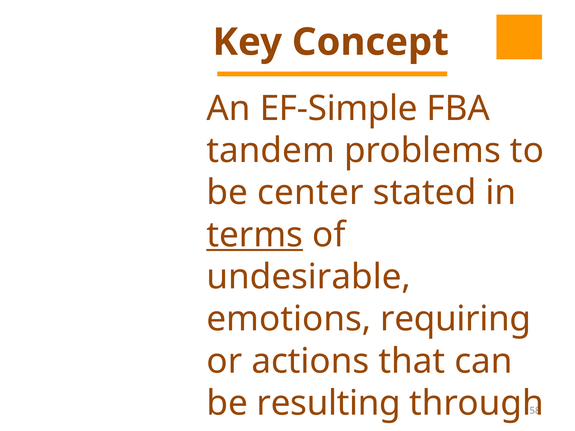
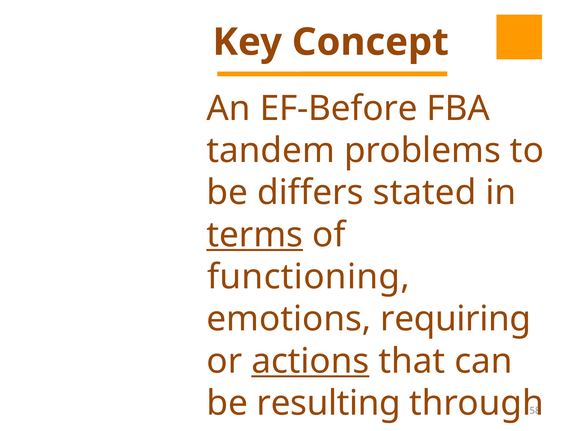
EF-Simple: EF-Simple -> EF-Before (339, 108)
center: center -> differs (310, 193)
undesirable: undesirable -> functioning (308, 277)
actions underline: none -> present (310, 361)
